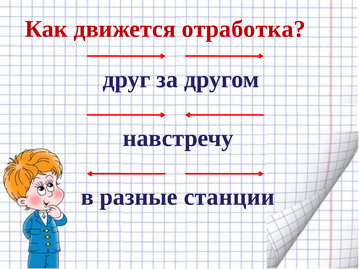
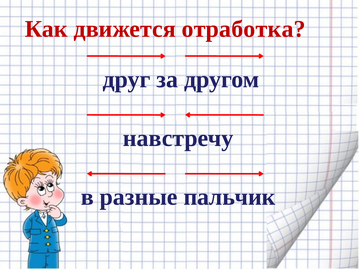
станции: станции -> пальчик (230, 197)
